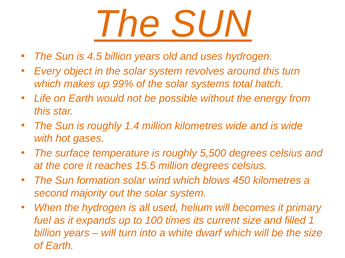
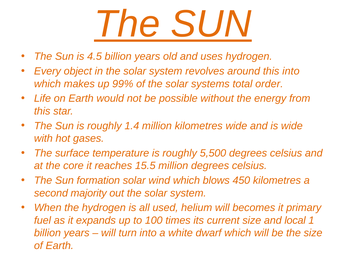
this turn: turn -> into (291, 71)
hatch: hatch -> order (269, 84)
filled: filled -> local (295, 221)
